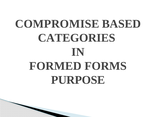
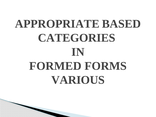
COMPROMISE: COMPROMISE -> APPROPRIATE (57, 24)
PURPOSE: PURPOSE -> VARIOUS (78, 80)
